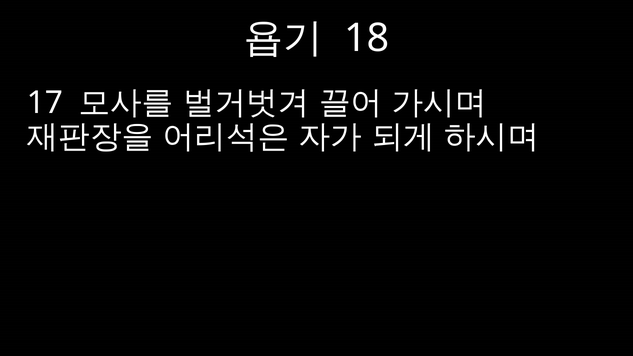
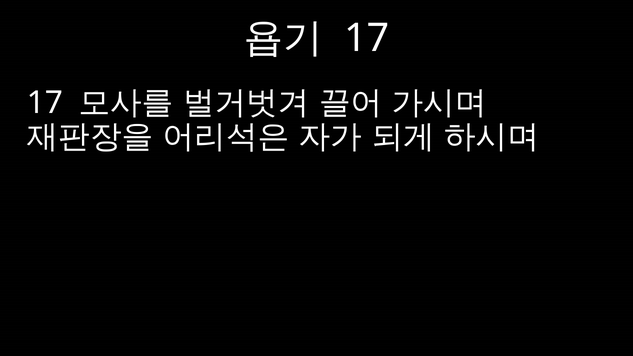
18: 18 -> 17 (367, 38)
